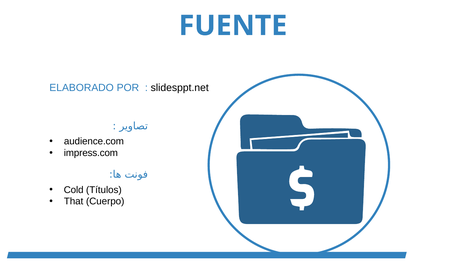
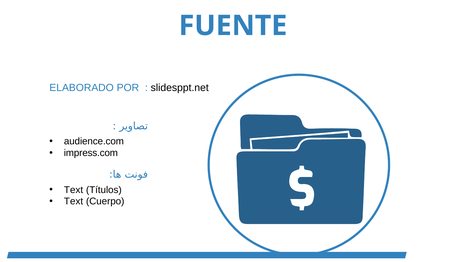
Cold: Cold -> Text (74, 190)
That: That -> Text (74, 202)
